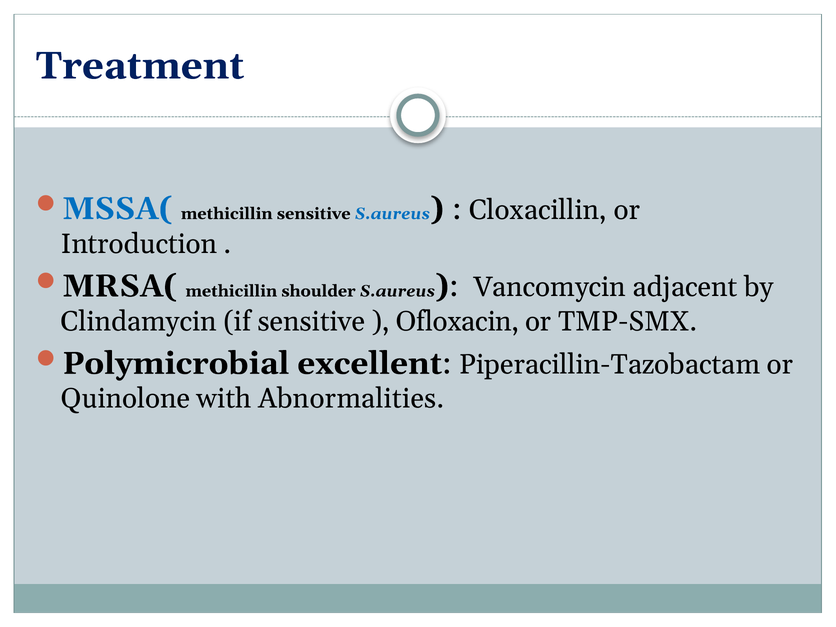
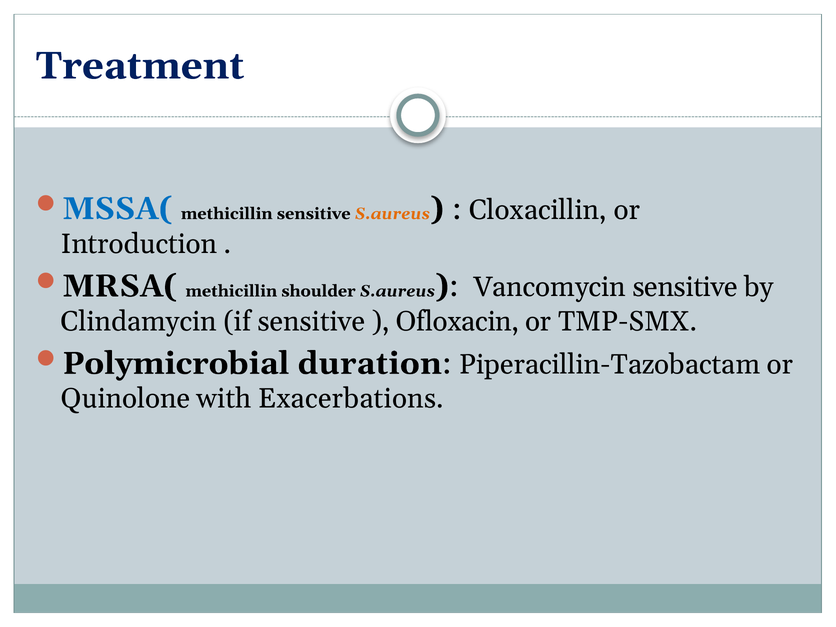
S.aureus colour: blue -> orange (392, 214)
Vancomycin adjacent: adjacent -> sensitive (685, 287)
excellent: excellent -> duration (370, 363)
Abnormalities: Abnormalities -> Exacerbations (351, 399)
